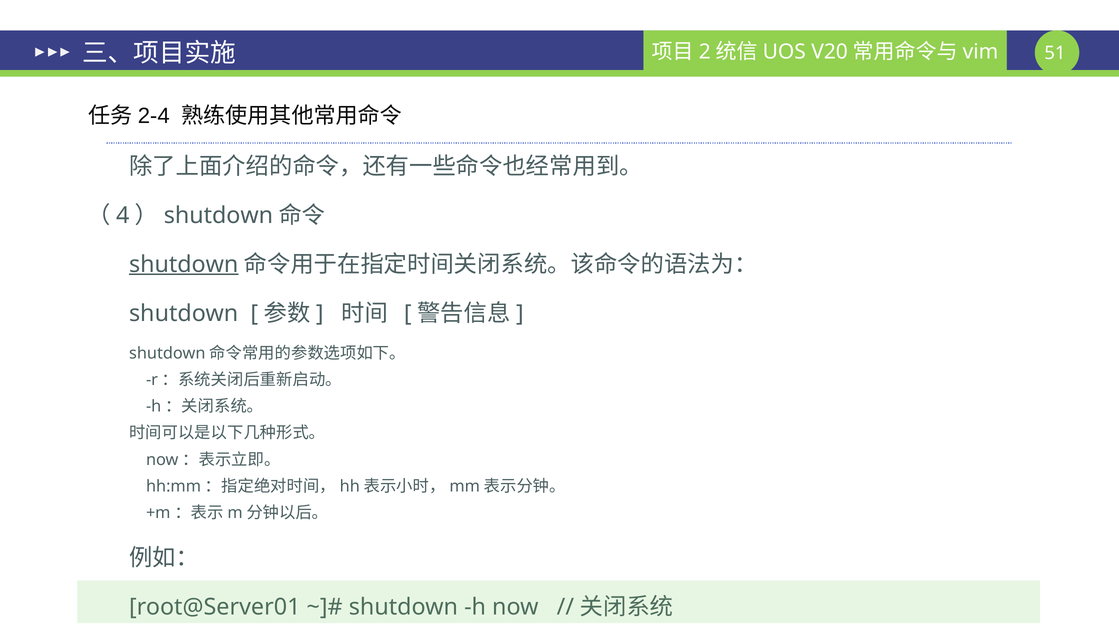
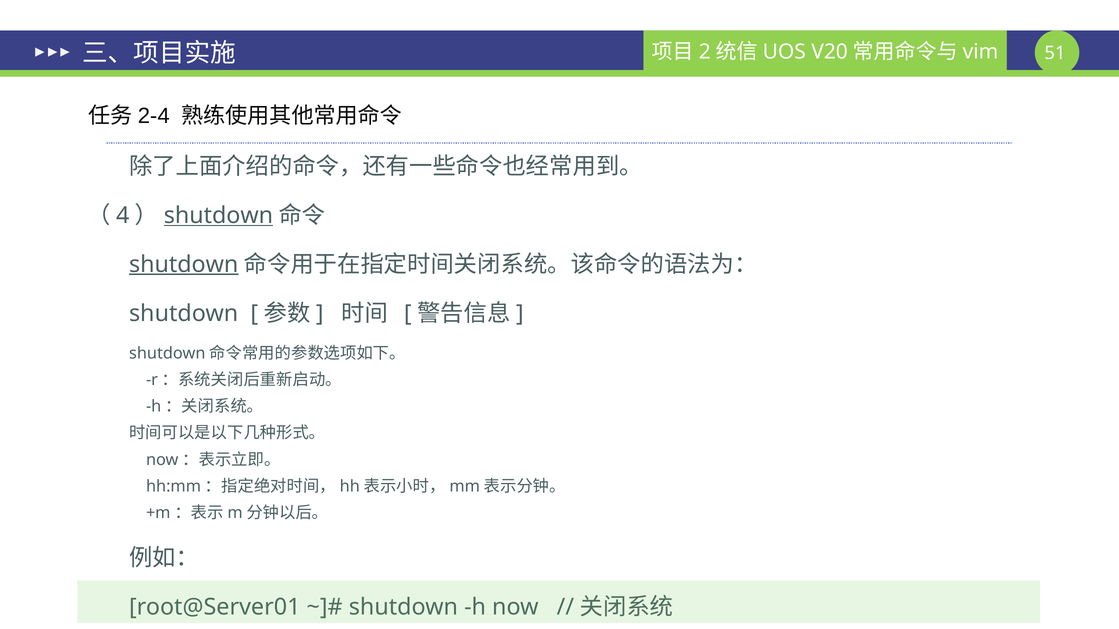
shutdown underline: none -> present (218, 216)
